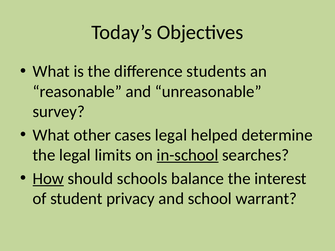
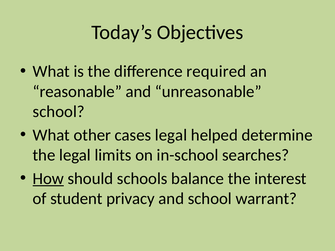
students: students -> required (216, 72)
survey: survey -> school (59, 112)
in-school underline: present -> none (188, 155)
